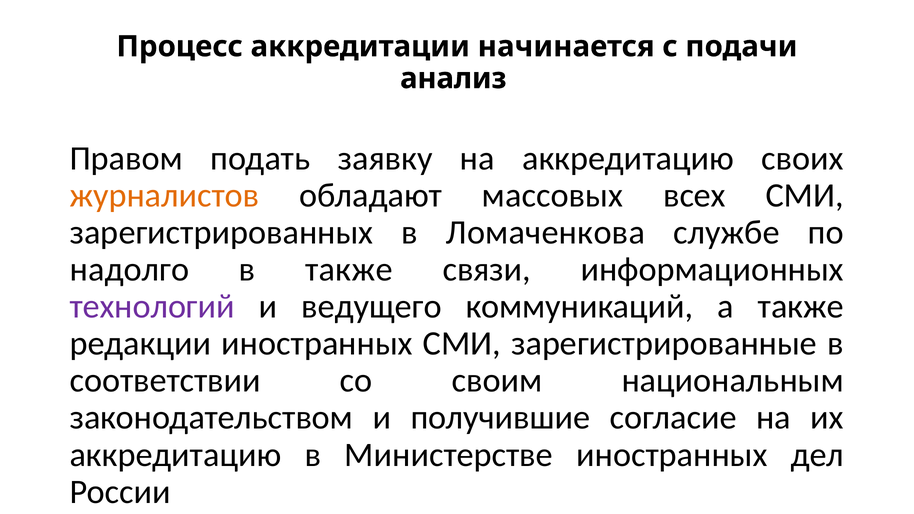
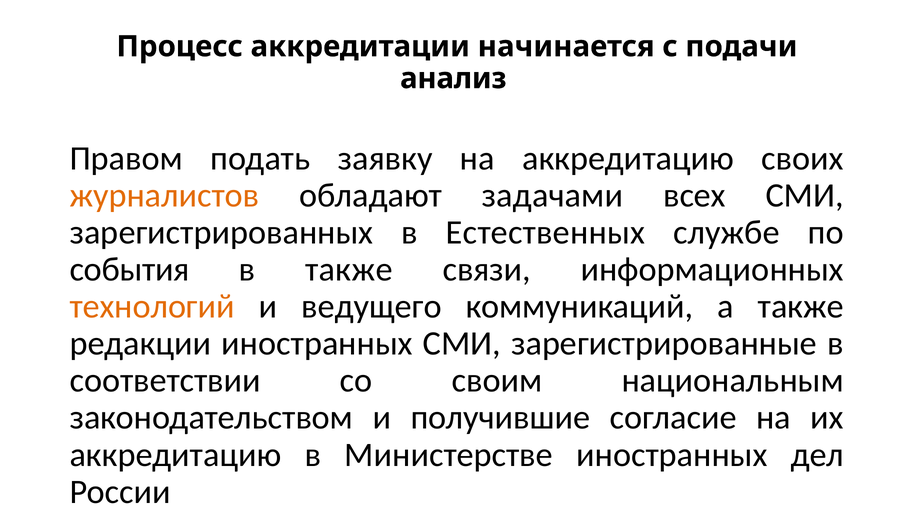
массовых: массовых -> задачами (553, 196)
Ломаченкова: Ломаченкова -> Естественных (545, 233)
надолго: надолго -> события (130, 270)
технологий colour: purple -> orange (152, 307)
